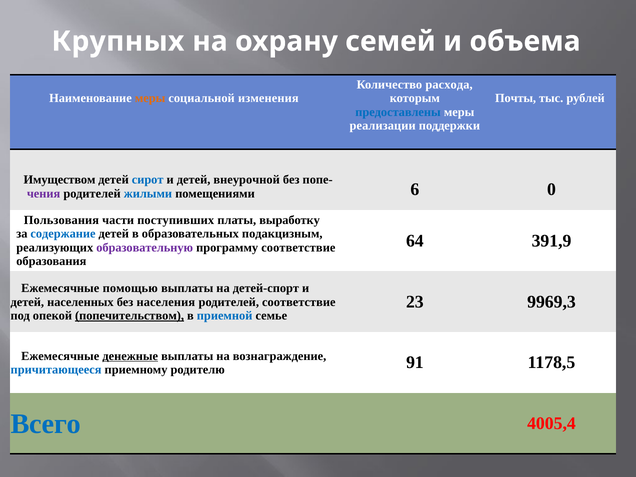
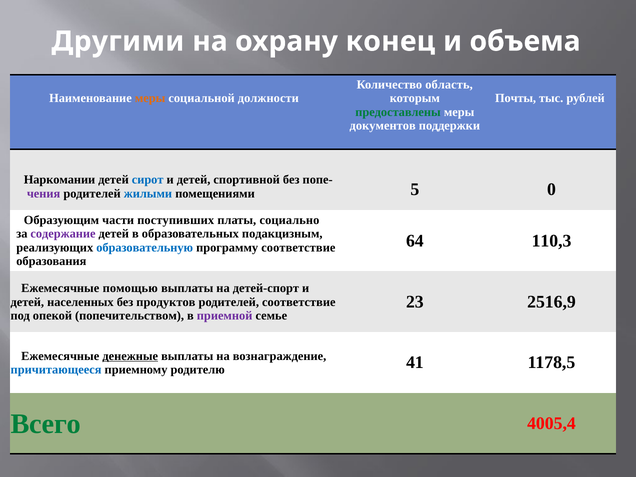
Крупных: Крупных -> Другими (118, 41)
семей: семей -> конец (390, 41)
расхода: расхода -> область (449, 85)
изменения: изменения -> должности (268, 98)
предоставлены colour: blue -> green (398, 112)
реализации: реализации -> документов (383, 126)
Имуществом: Имуществом -> Наркомании (60, 180)
внеурочной: внеурочной -> спортивной (247, 180)
6: 6 -> 5 (415, 190)
Пользования: Пользования -> Образующим (61, 220)
выработку: выработку -> социально (289, 220)
содержание colour: blue -> purple (63, 234)
391,9: 391,9 -> 110,3 (552, 241)
образовательную colour: purple -> blue (145, 248)
9969,3: 9969,3 -> 2516,9 (551, 302)
населения: населения -> продуктов (166, 302)
попечительством underline: present -> none (130, 316)
приемной colour: blue -> purple (225, 316)
91: 91 -> 41 (415, 363)
Всего colour: blue -> green (46, 424)
